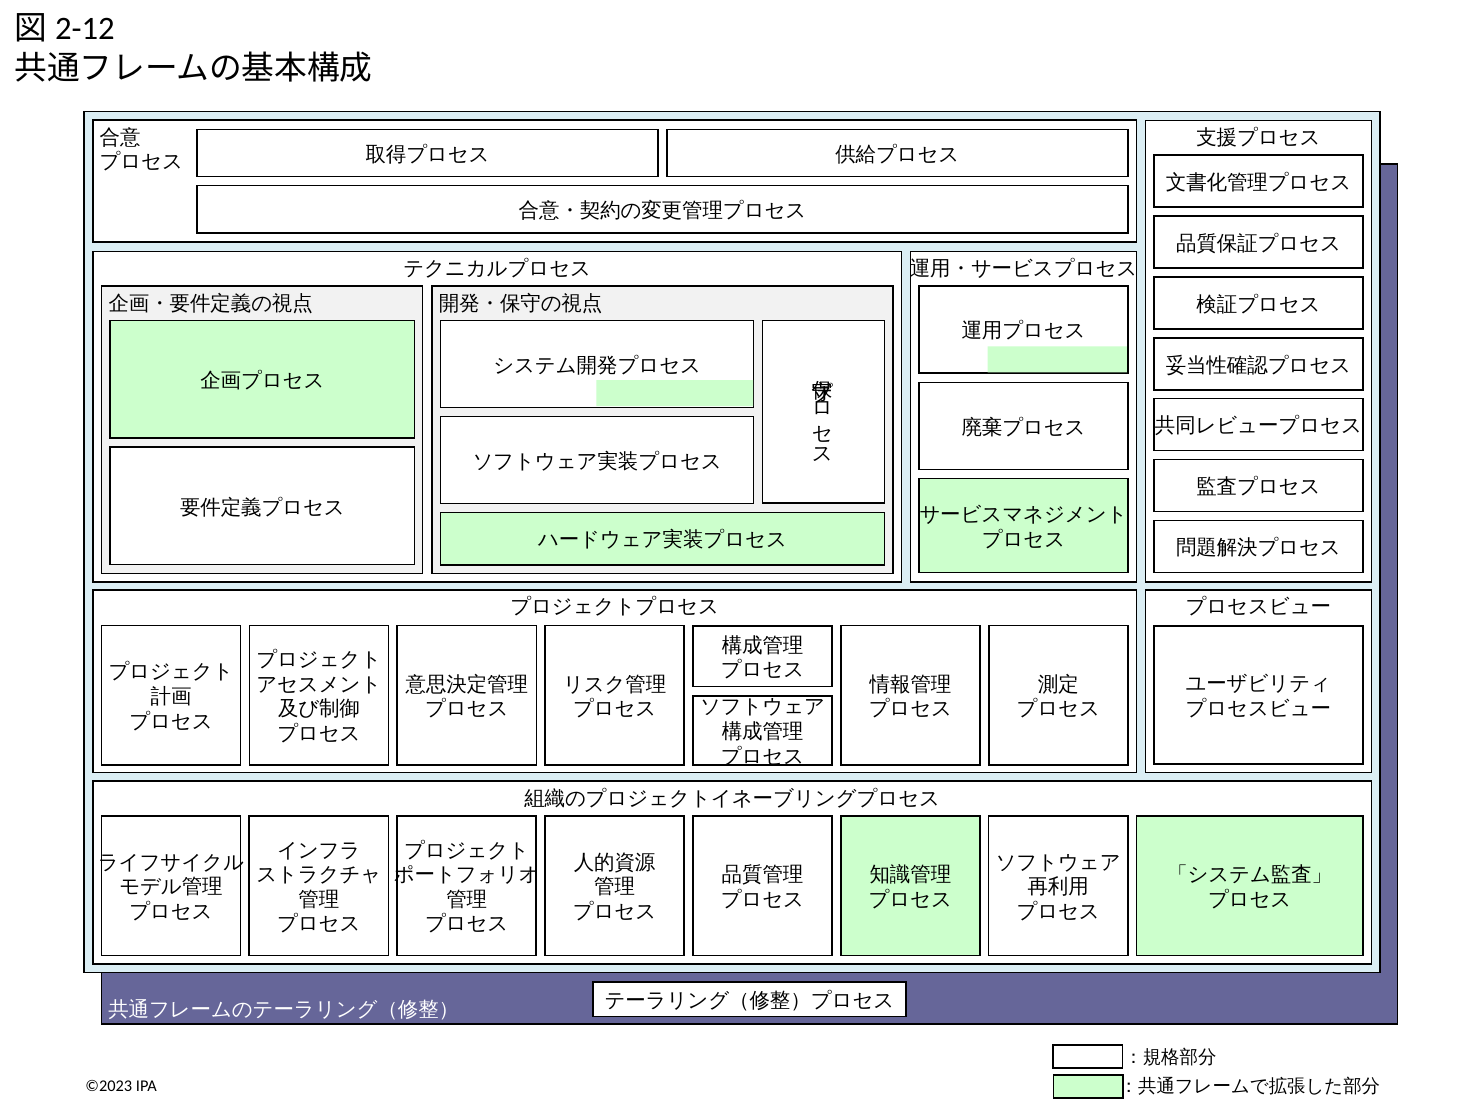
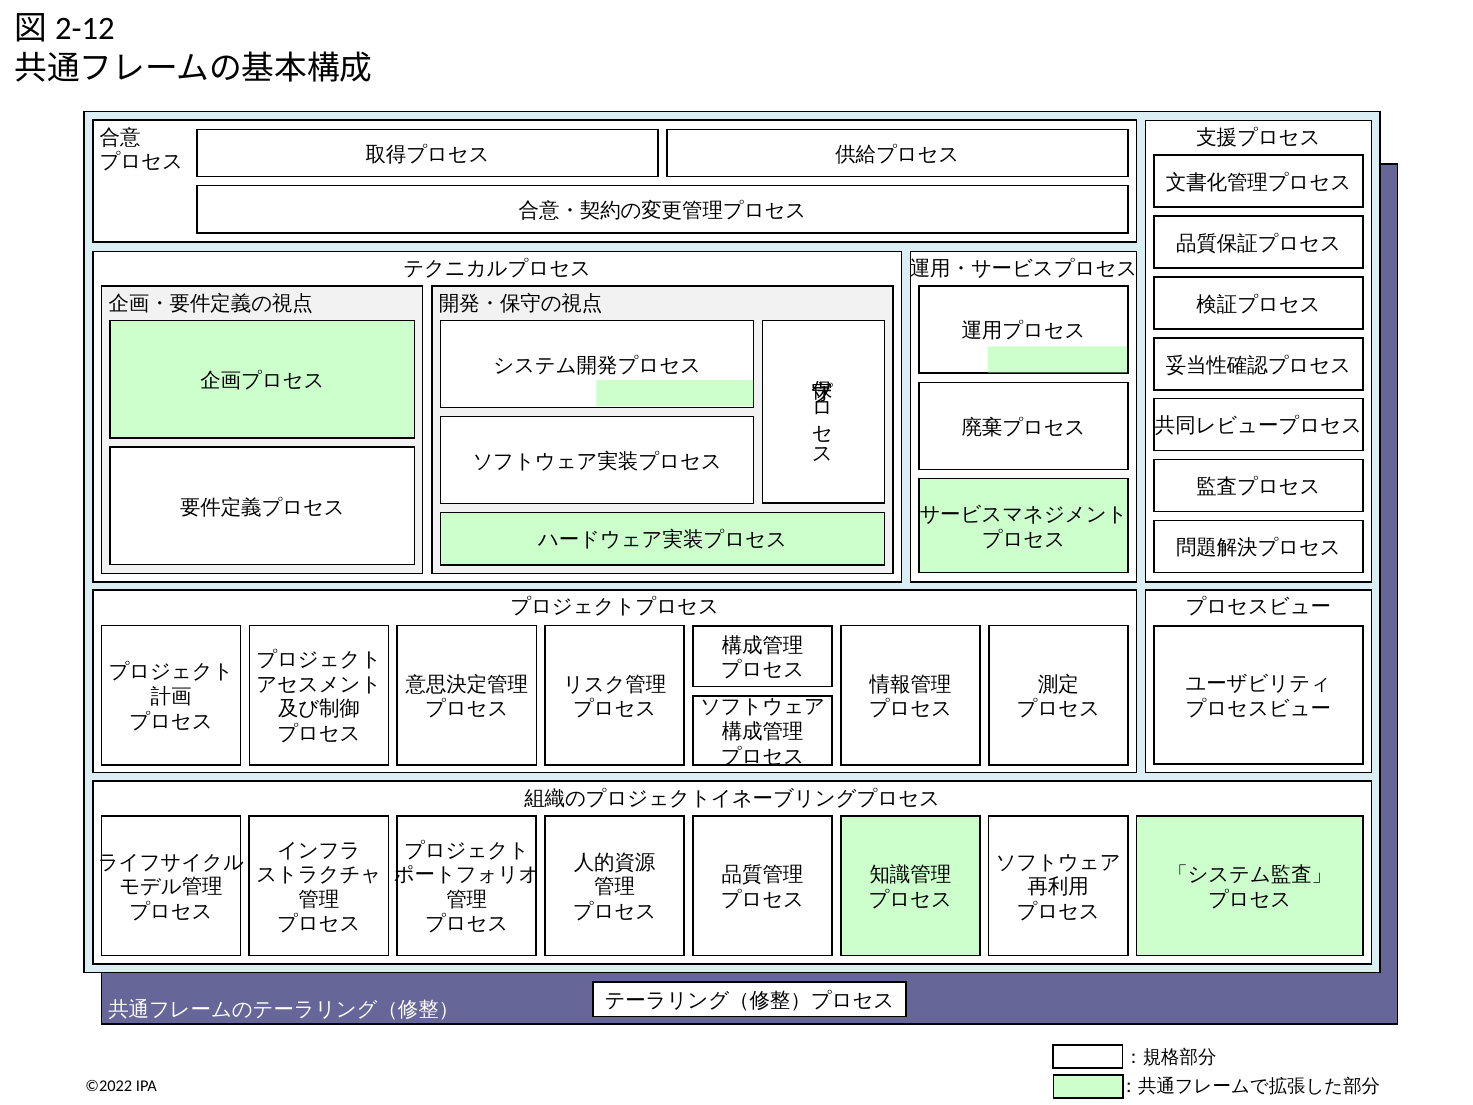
©2023: ©2023 -> ©2022 (109, 1086)
